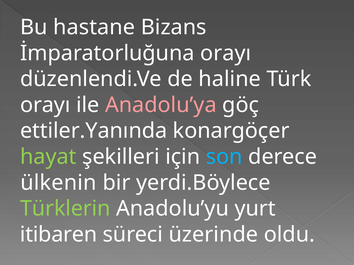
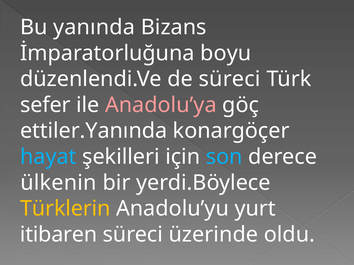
hastane: hastane -> yanında (94, 27)
İmparatorluğuna orayı: orayı -> boyu (226, 53)
de haline: haline -> süreci (230, 79)
orayı: orayı -> sefer (45, 105)
hayat colour: light green -> light blue (48, 157)
Türklerin colour: light green -> yellow (65, 209)
